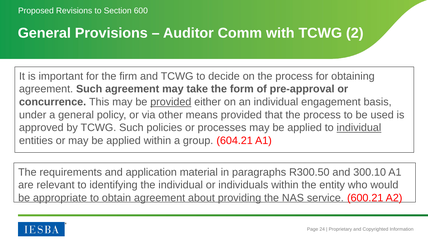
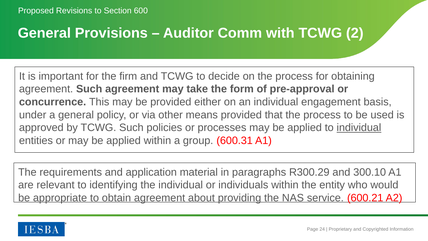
provided underline: present -> none (171, 102)
604.21: 604.21 -> 600.31 (235, 140)
R300.50: R300.50 -> R300.29 (309, 172)
